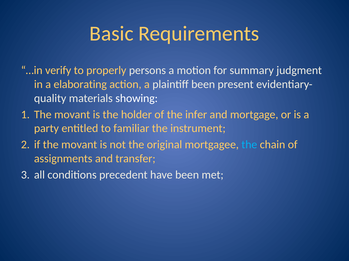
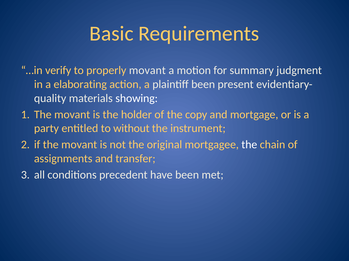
properly persons: persons -> movant (147, 71)
infer: infer -> copy (196, 115)
familiar: familiar -> without (131, 129)
the colour: light blue -> white (249, 145)
